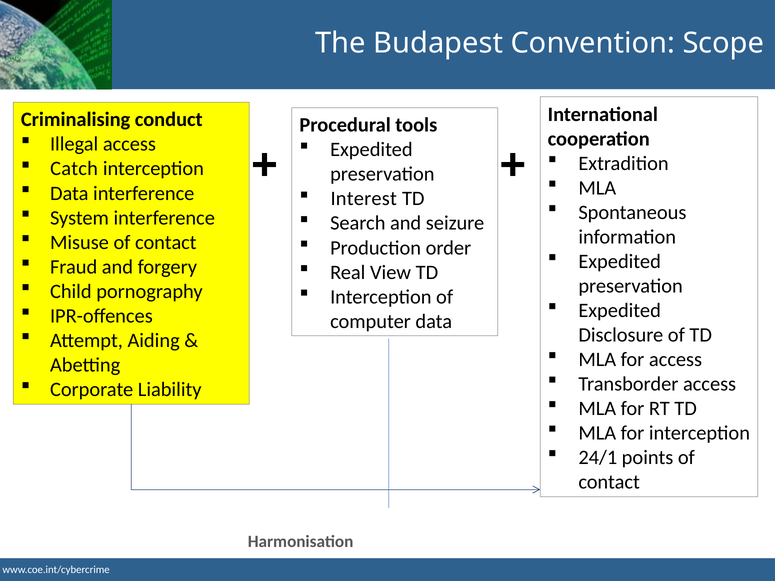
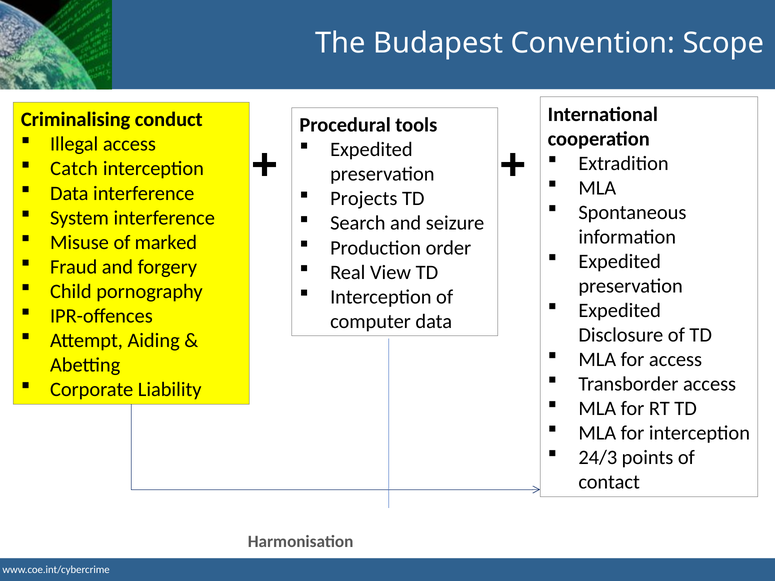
Interest: Interest -> Projects (364, 199)
Misuse of contact: contact -> marked (166, 242)
24/1: 24/1 -> 24/3 (598, 458)
